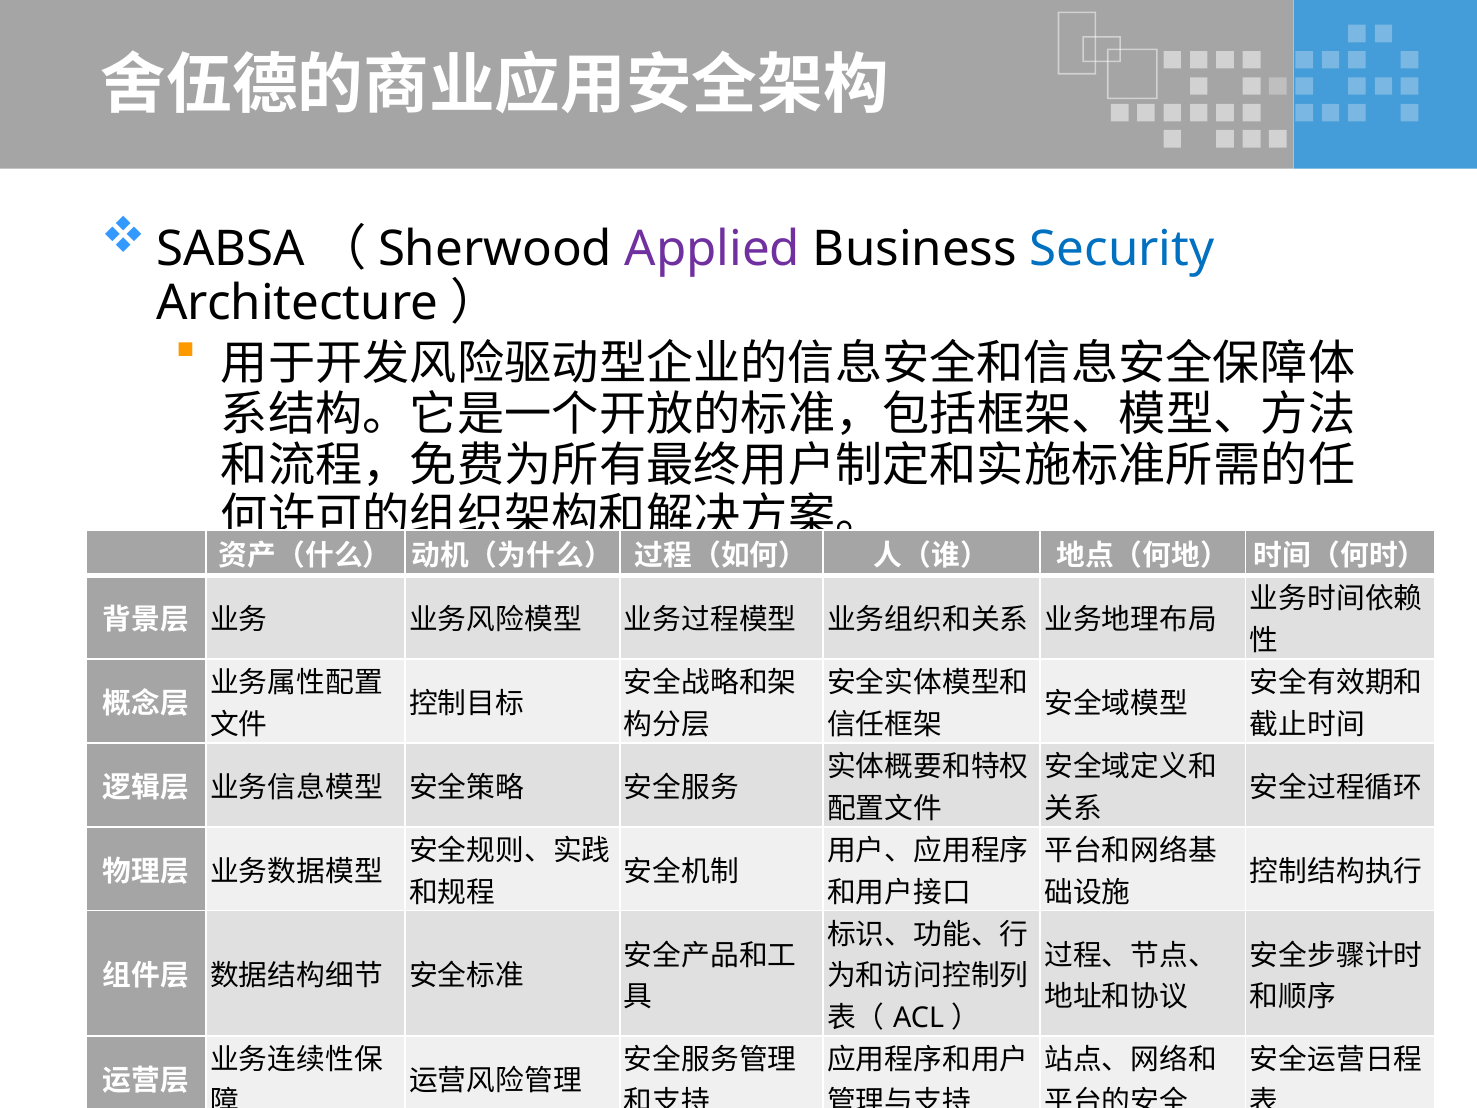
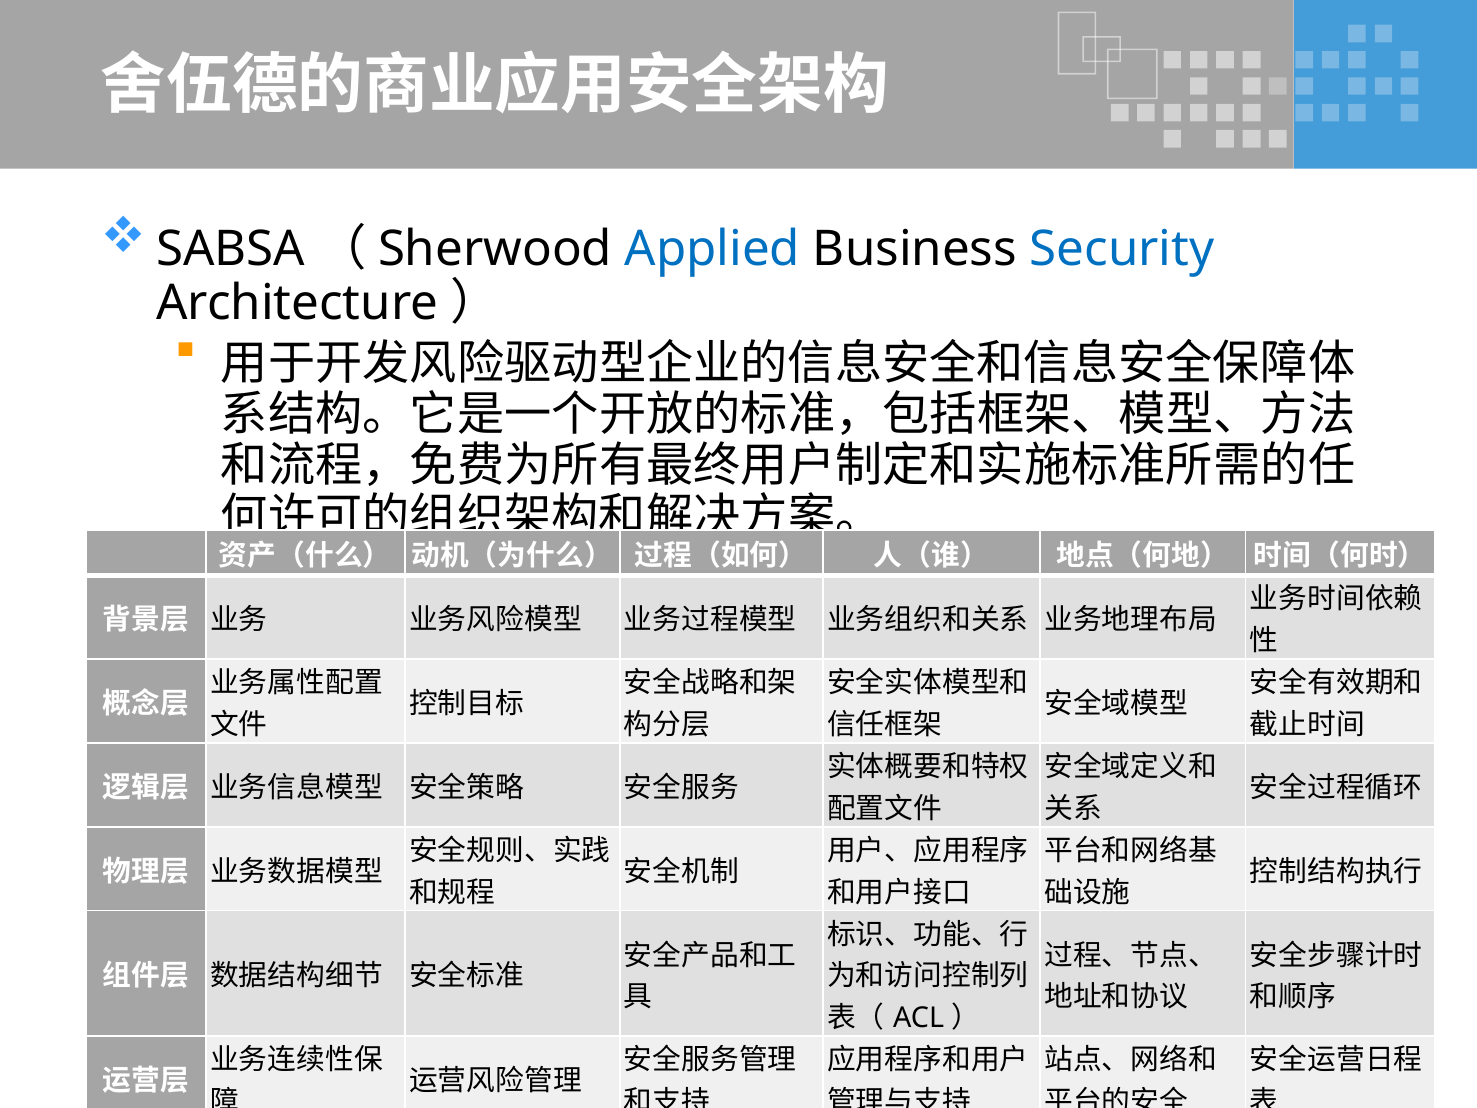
Applied colour: purple -> blue (713, 250)
